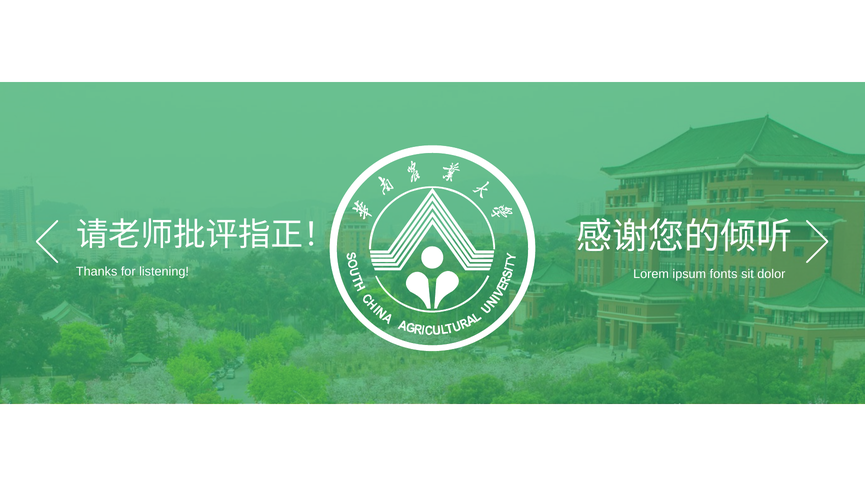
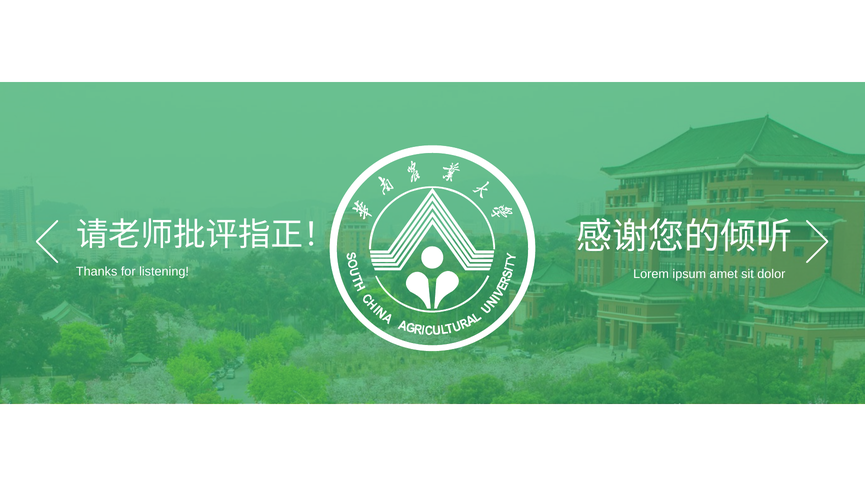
fonts: fonts -> amet (724, 275)
